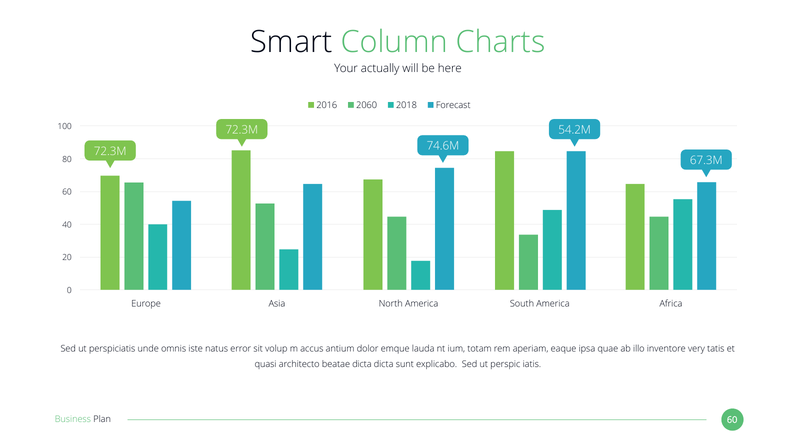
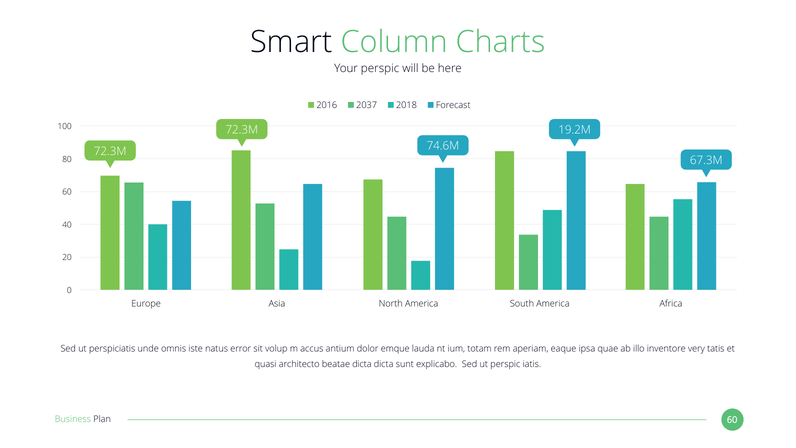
Your actually: actually -> perspic (380, 68)
2060: 2060 -> 2037 (367, 105)
54.2M: 54.2M -> 19.2M (575, 130)
